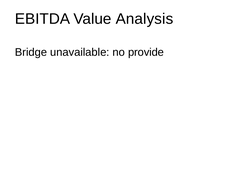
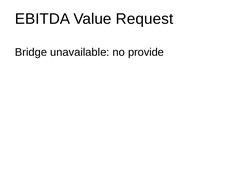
Analysis: Analysis -> Request (144, 19)
